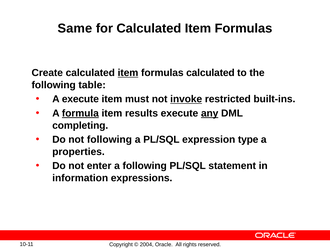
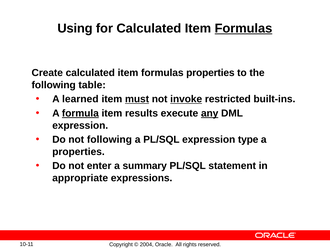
Same: Same -> Using (75, 28)
Formulas underline: none -> present (243, 28)
item underline: present -> none (128, 73)
formulas calculated: calculated -> properties (210, 73)
A execute: execute -> learned (80, 99)
must underline: none -> present (137, 99)
completing: completing -> expression (80, 125)
a following: following -> summary (145, 165)
information: information -> appropriate (80, 178)
